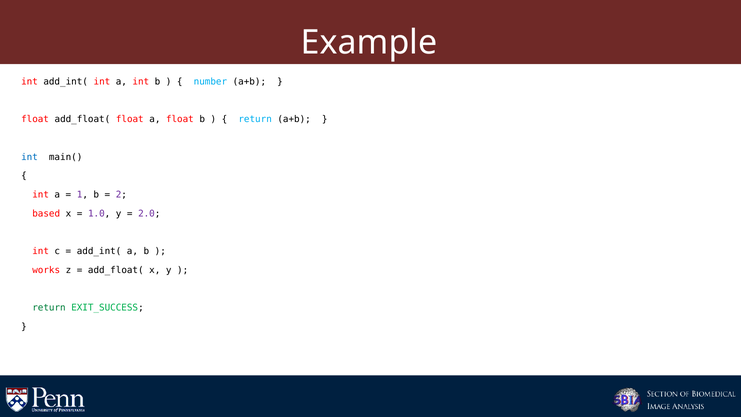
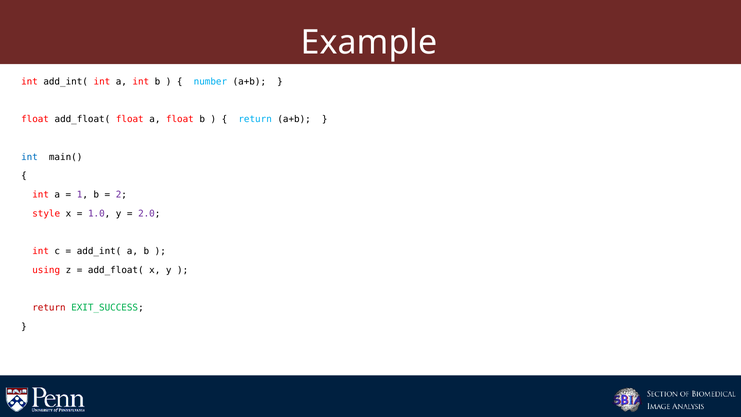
based: based -> style (46, 213)
works: works -> using (46, 270)
return colour: green -> red (49, 308)
